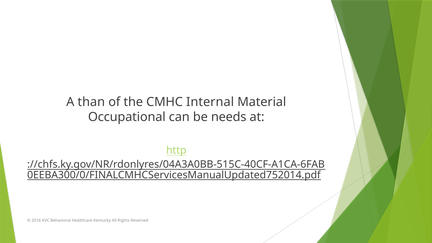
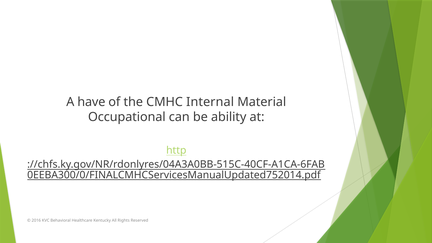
than: than -> have (91, 102)
needs: needs -> ability (229, 117)
